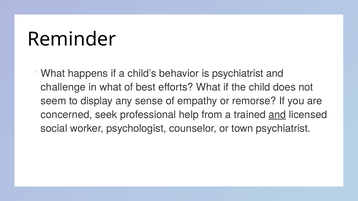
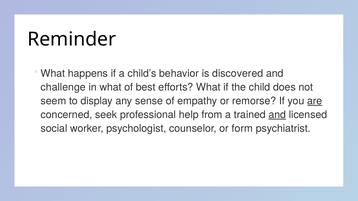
is psychiatrist: psychiatrist -> discovered (238, 74)
are underline: none -> present (315, 101)
town: town -> form (242, 129)
